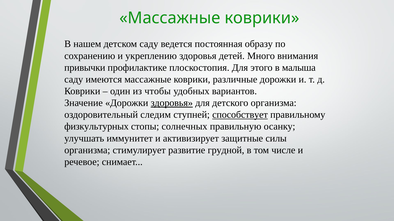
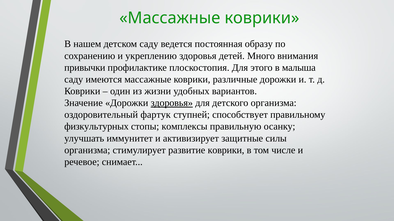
чтобы: чтобы -> жизни (158, 91)
следим: следим -> фартук (156, 115)
способствует underline: present -> none (240, 115)
солнечных: солнечных -> комплексы (185, 127)
развитие грудной: грудной -> коврики (226, 150)
